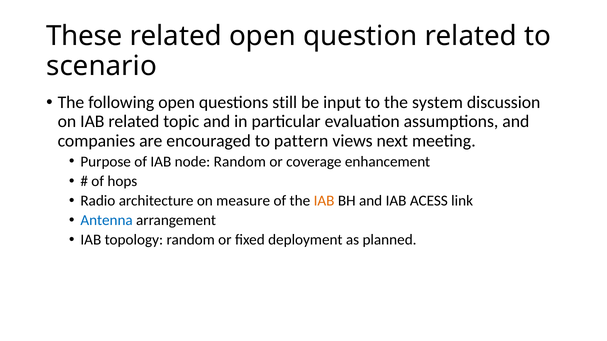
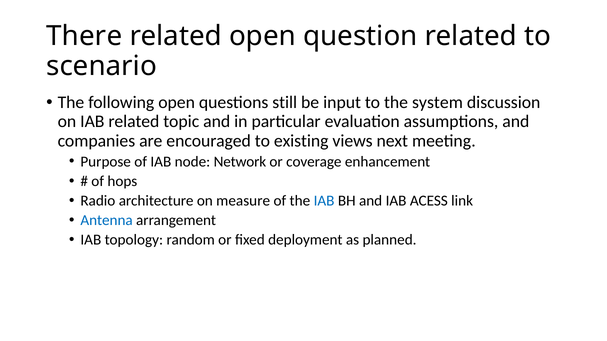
These: These -> There (84, 36)
pattern: pattern -> existing (301, 141)
node Random: Random -> Network (240, 162)
IAB colour: orange -> blue (324, 201)
